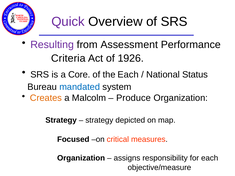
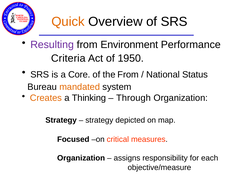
Quick colour: purple -> orange (68, 22)
Assessment: Assessment -> Environment (129, 45)
1926: 1926 -> 1950 (131, 58)
the Each: Each -> From (128, 75)
mandated colour: blue -> orange (80, 87)
Malcolm: Malcolm -> Thinking (89, 98)
Produce: Produce -> Through (134, 98)
